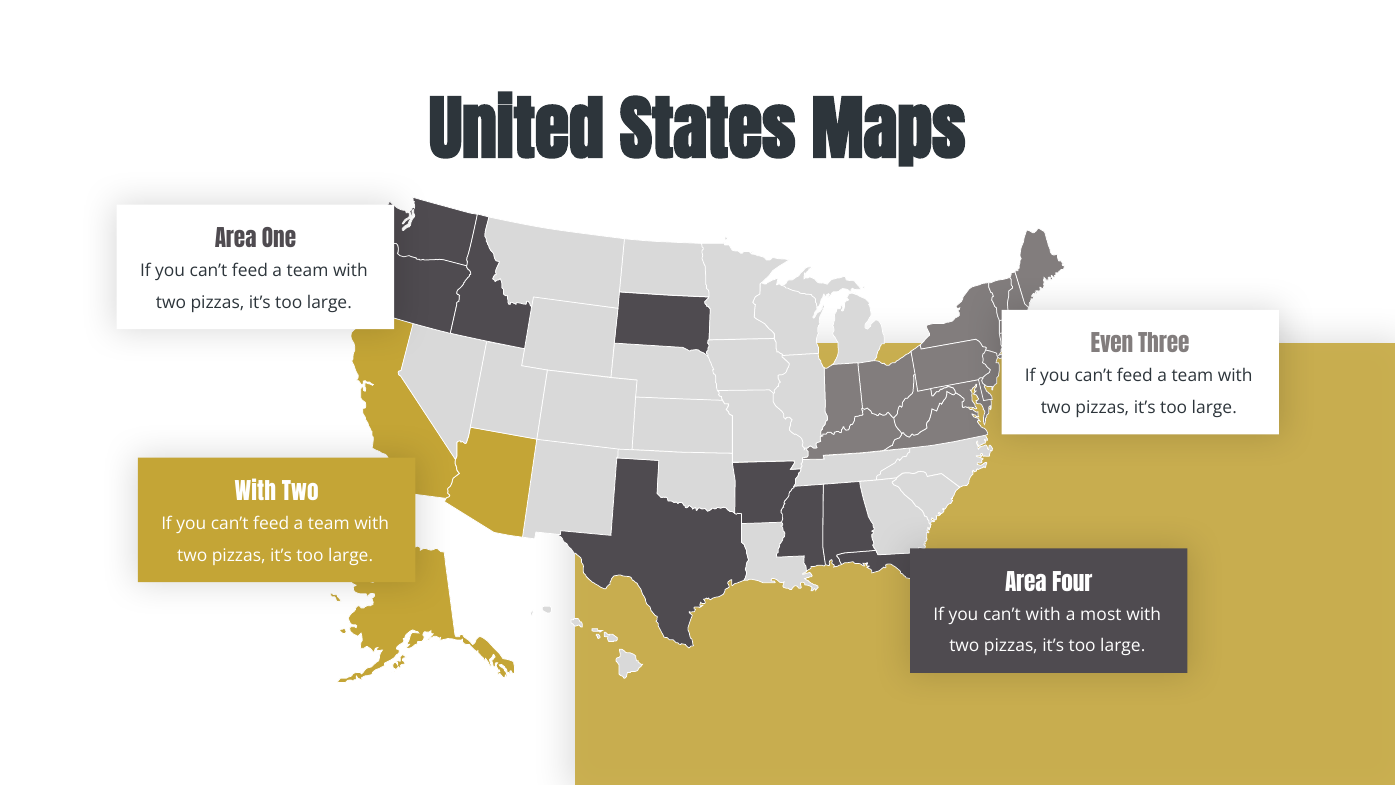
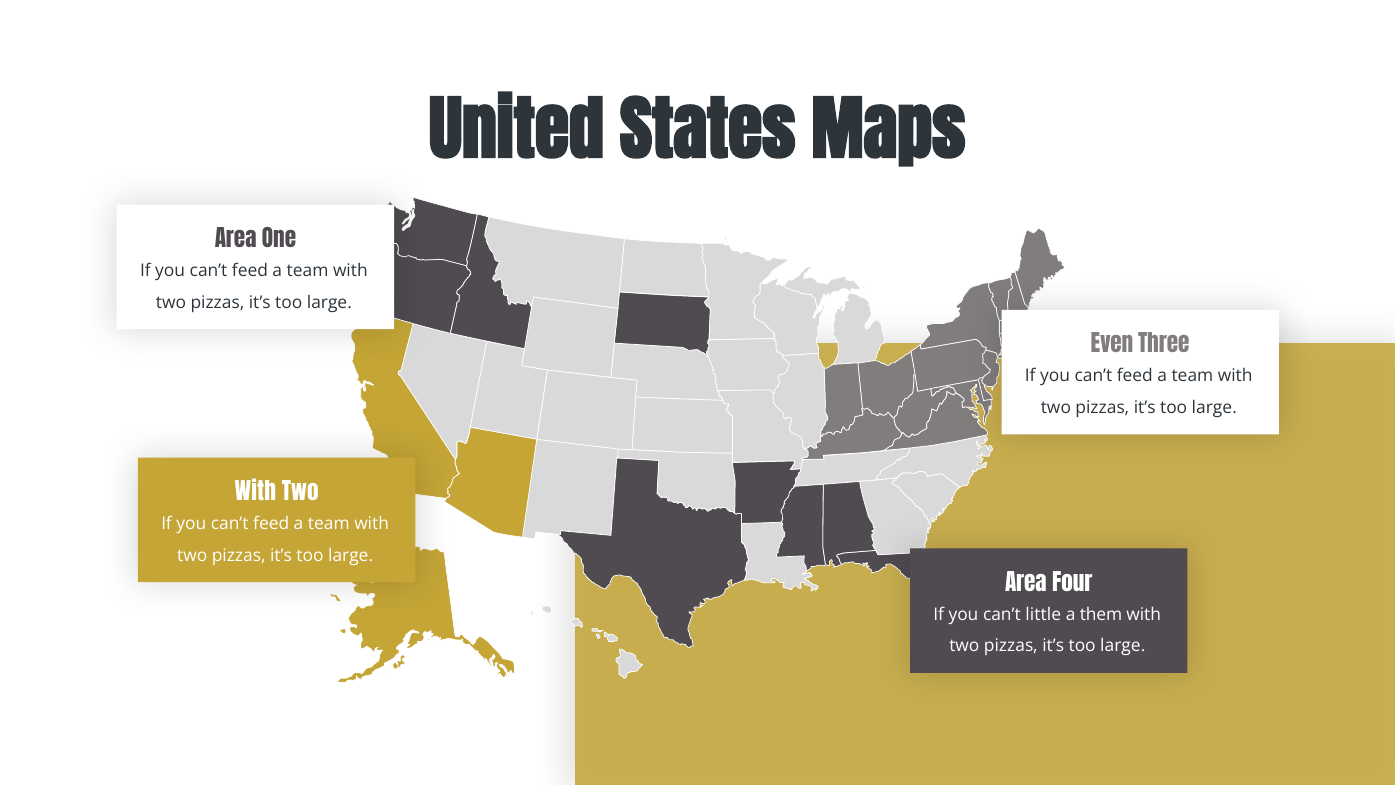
can’t with: with -> little (1043, 614)
most: most -> them (1101, 614)
